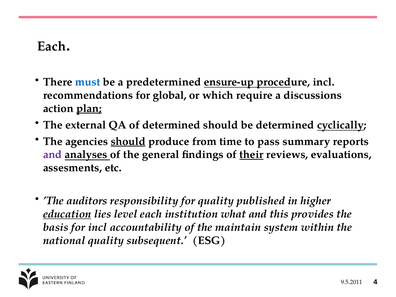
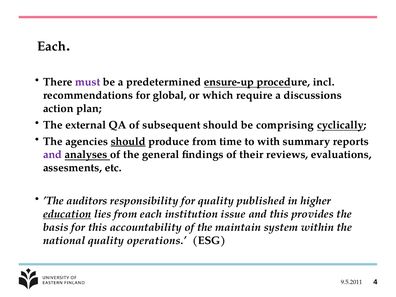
must colour: blue -> purple (88, 82)
plan underline: present -> none (89, 108)
of determined: determined -> subsequent (171, 125)
be determined: determined -> comprising (285, 125)
pass: pass -> with (269, 141)
their underline: present -> none (251, 155)
lies level: level -> from (126, 214)
what: what -> issue (233, 214)
for incl: incl -> this (98, 227)
subsequent: subsequent -> operations (157, 240)
